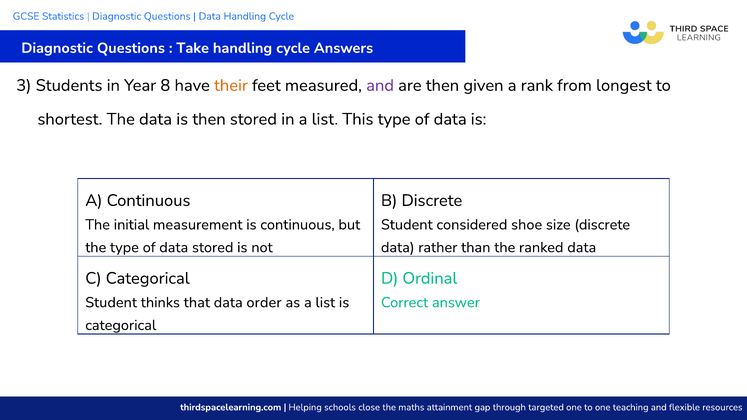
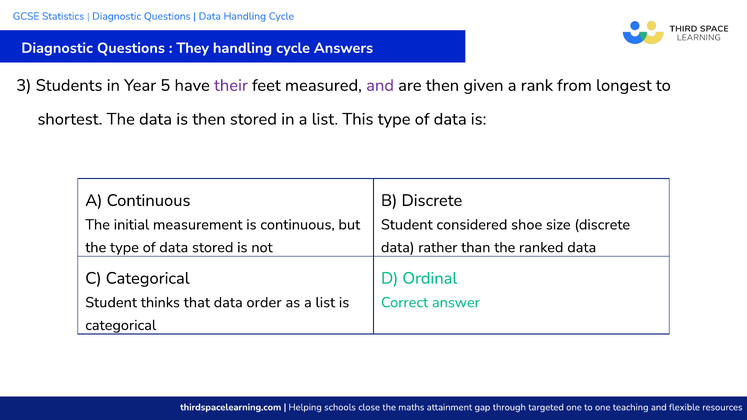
Take: Take -> They (193, 48)
8: 8 -> 5 (165, 85)
their colour: orange -> purple (231, 85)
